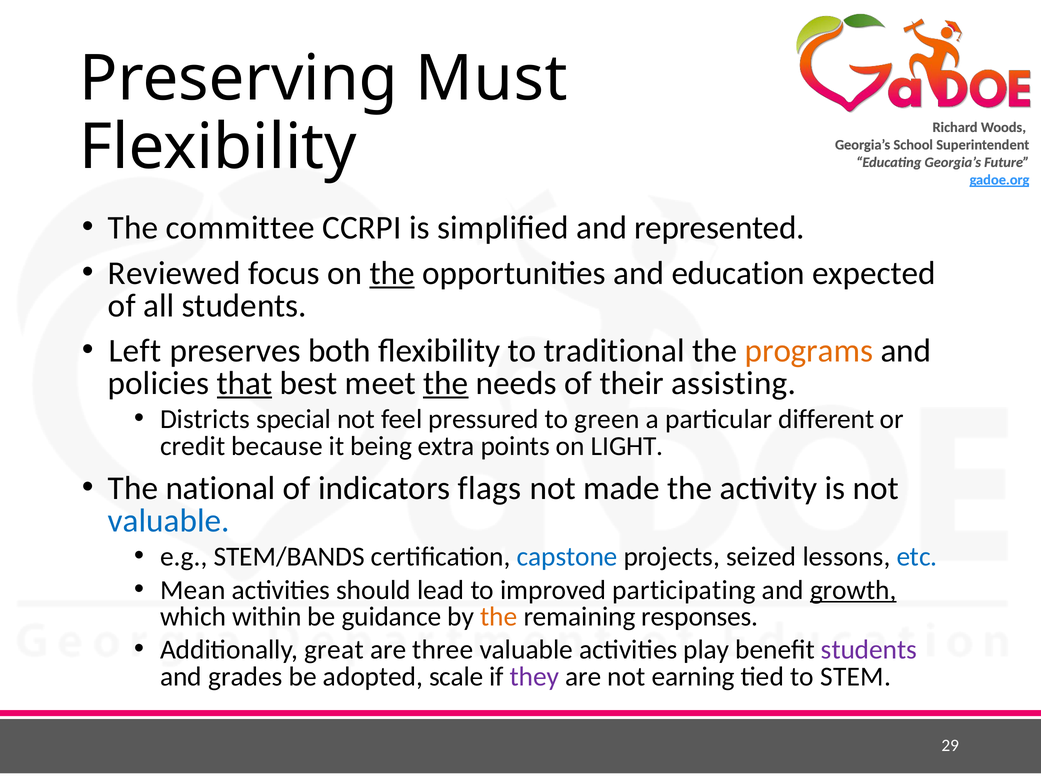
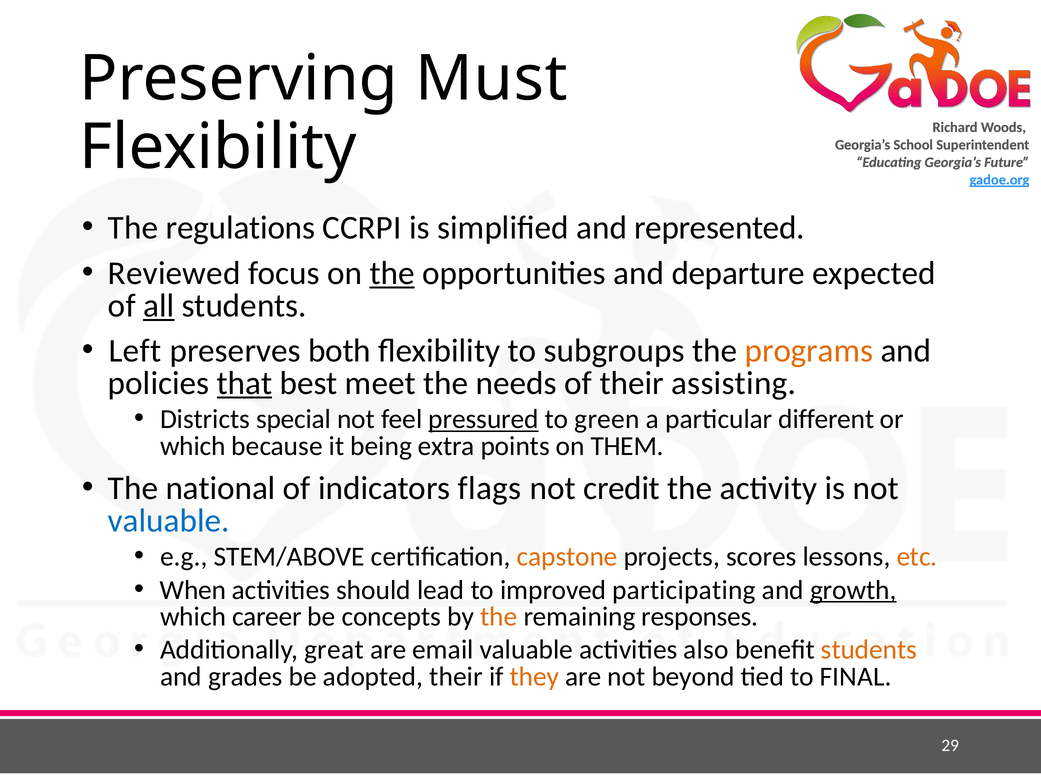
committee: committee -> regulations (240, 228)
education: education -> departure (738, 273)
all underline: none -> present (159, 306)
traditional: traditional -> subgroups (614, 351)
the underline: present -> none (446, 383)
pressured underline: none -> present (484, 419)
credit: credit -> which (193, 446)
LIGHT: LIGHT -> THEM (627, 446)
made: made -> credit (622, 488)
STEM/BANDS: STEM/BANDS -> STEM/ABOVE (289, 557)
capstone colour: blue -> orange (567, 557)
seized: seized -> scores (761, 557)
etc colour: blue -> orange (917, 557)
Mean: Mean -> When (193, 590)
within: within -> career (267, 617)
guidance: guidance -> concepts (391, 617)
three: three -> email (443, 650)
play: play -> also (706, 650)
students colour: purple -> orange (869, 650)
adopted scale: scale -> their (456, 676)
they colour: purple -> orange (535, 676)
earning: earning -> beyond (693, 676)
STEM: STEM -> FINAL (856, 676)
